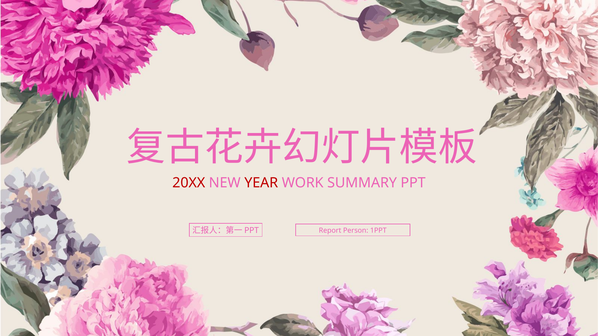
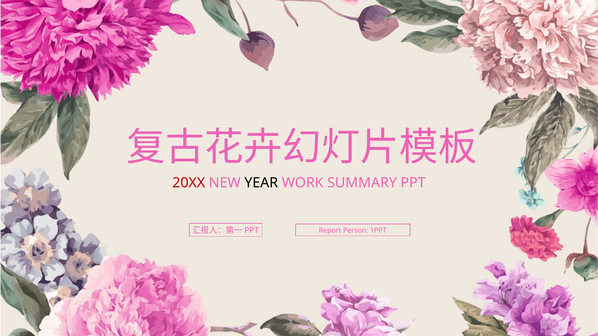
YEAR colour: red -> black (261, 183)
